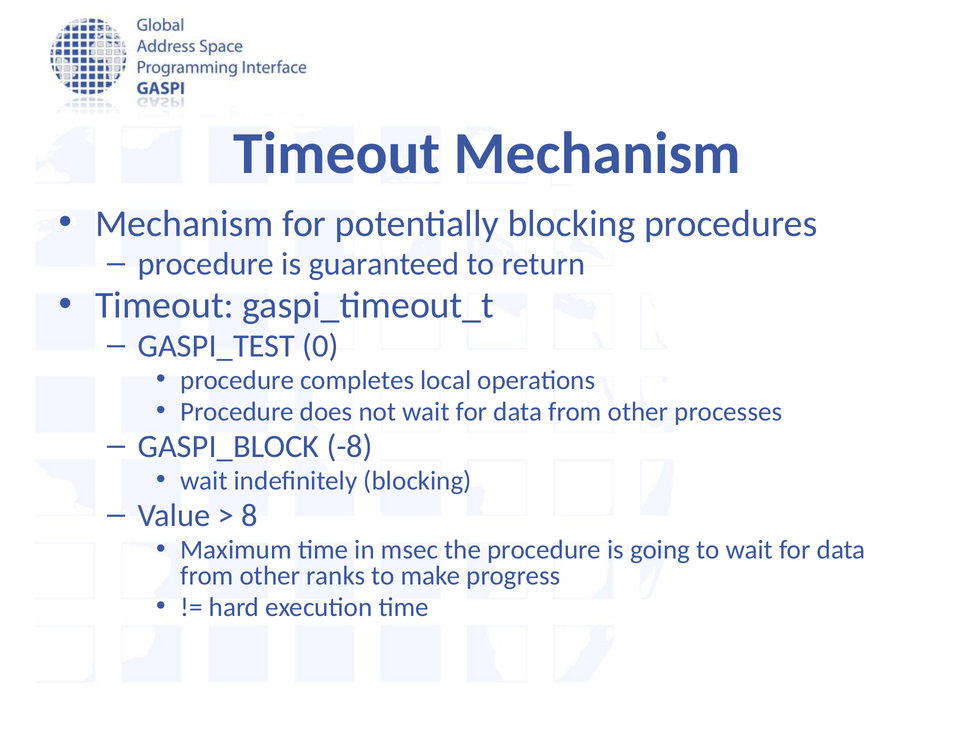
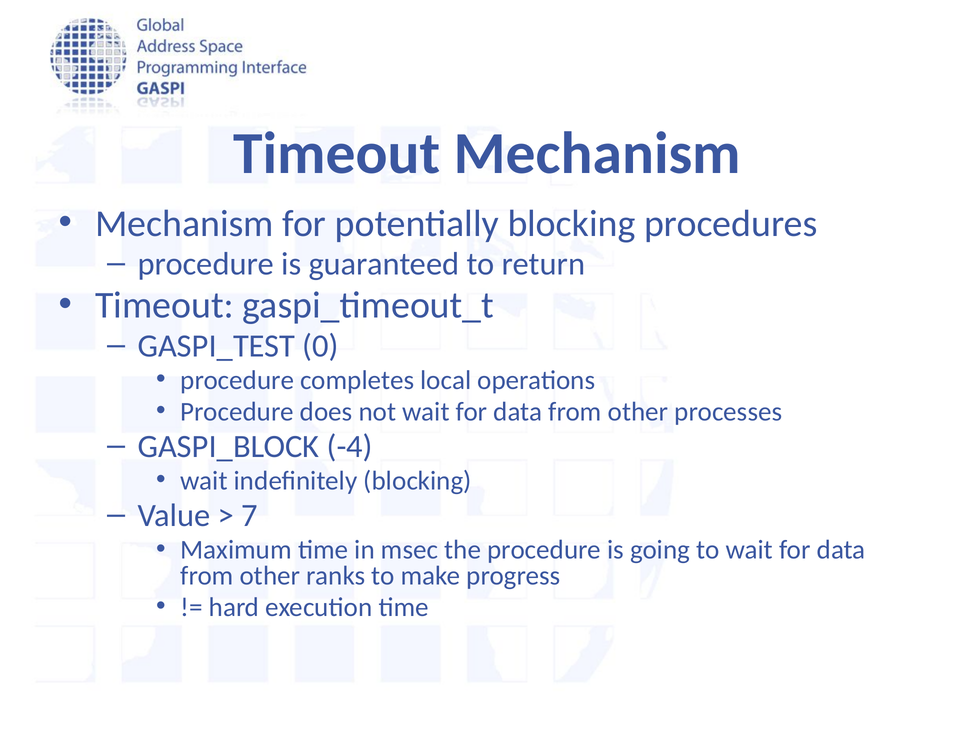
-8: -8 -> -4 (350, 447)
8: 8 -> 7 (250, 516)
